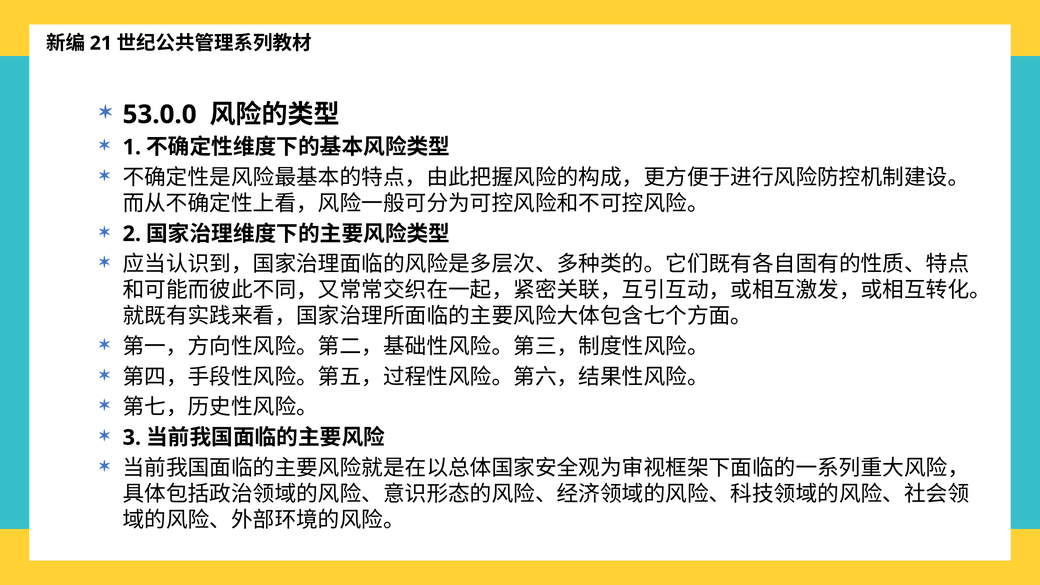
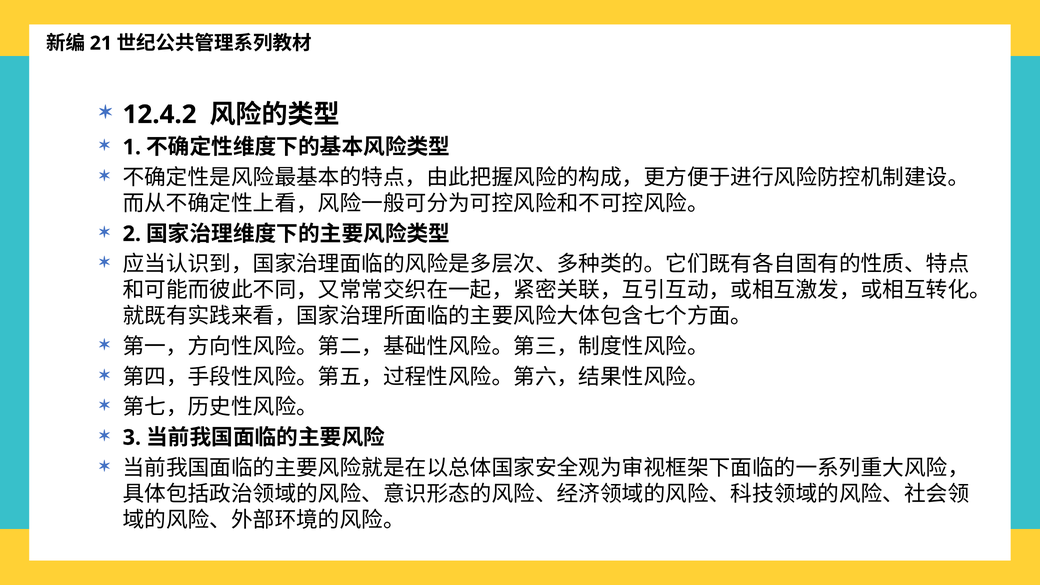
53.0.0: 53.0.0 -> 12.4.2 (160, 115)
